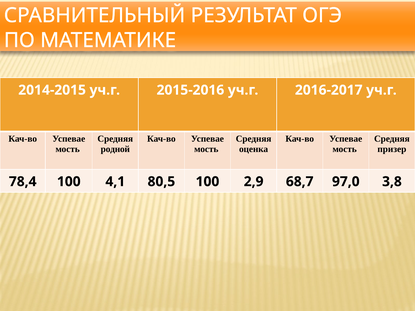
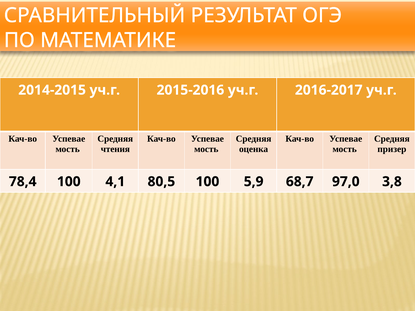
родной: родной -> чтения (115, 149)
2,9: 2,9 -> 5,9 (254, 182)
